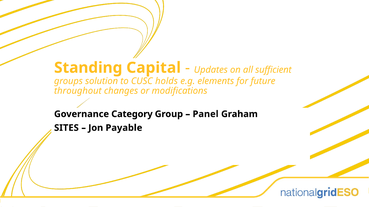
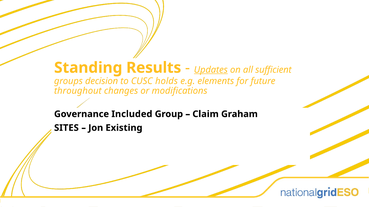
Capital: Capital -> Results (154, 68)
Updates underline: none -> present (211, 70)
solution: solution -> decision (102, 81)
Category: Category -> Included (132, 114)
Panel: Panel -> Claim (206, 114)
Payable: Payable -> Existing (124, 128)
